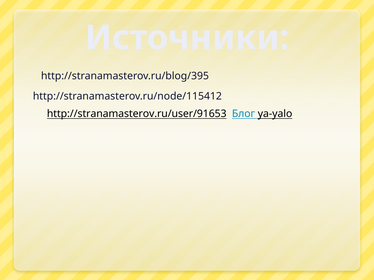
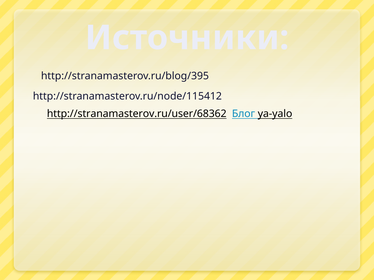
http://stranamasterov.ru/user/91653: http://stranamasterov.ru/user/91653 -> http://stranamasterov.ru/user/68362 (137, 114)
